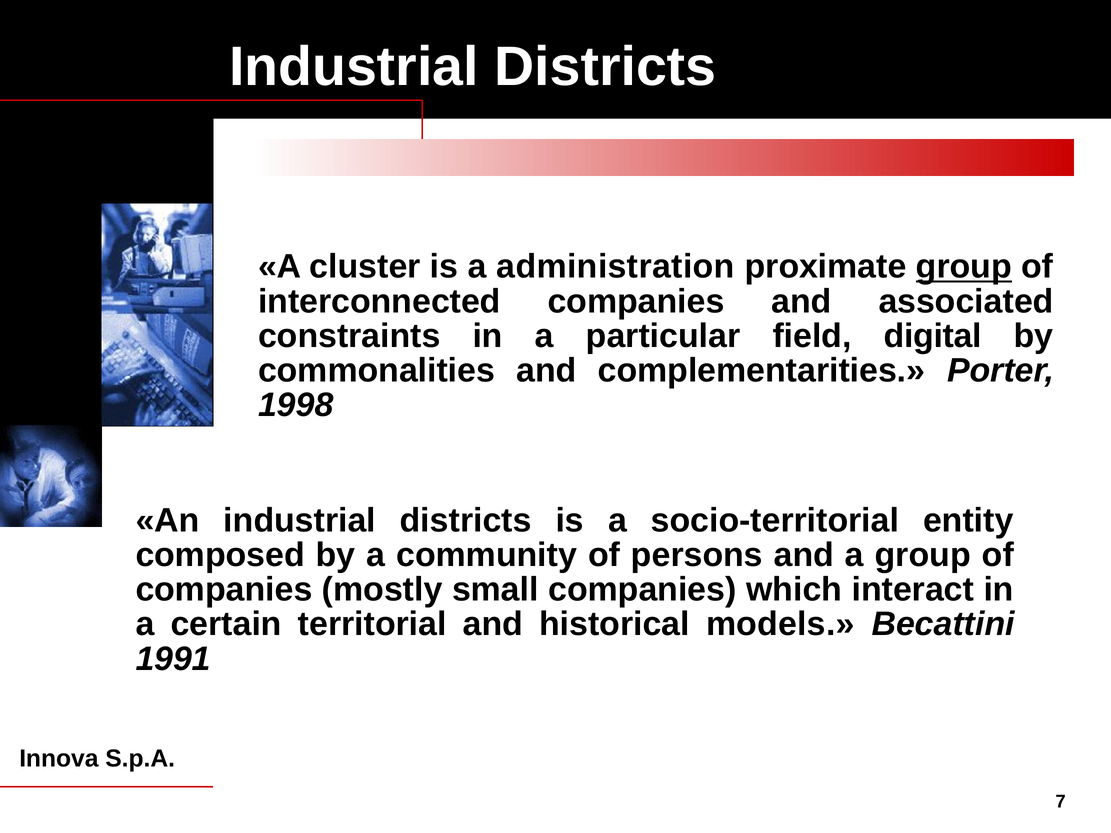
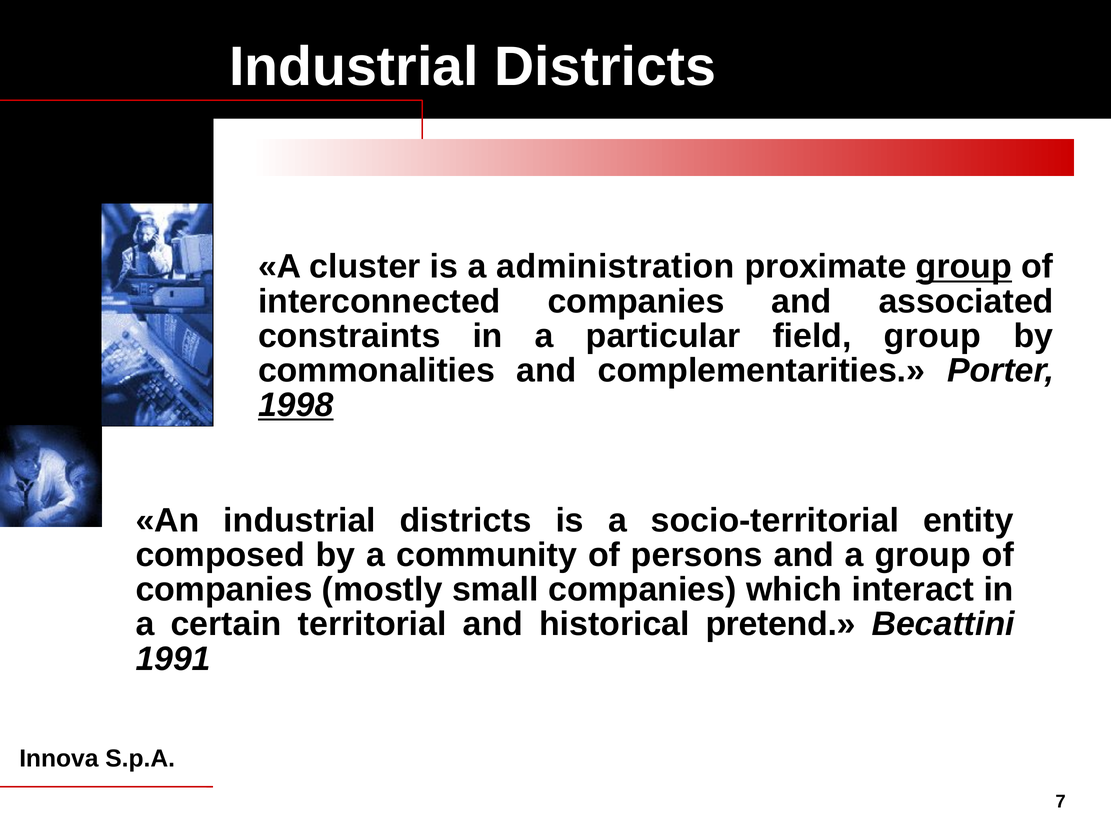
field digital: digital -> group (932, 336)
1998 underline: none -> present (296, 405)
models: models -> pretend (781, 624)
